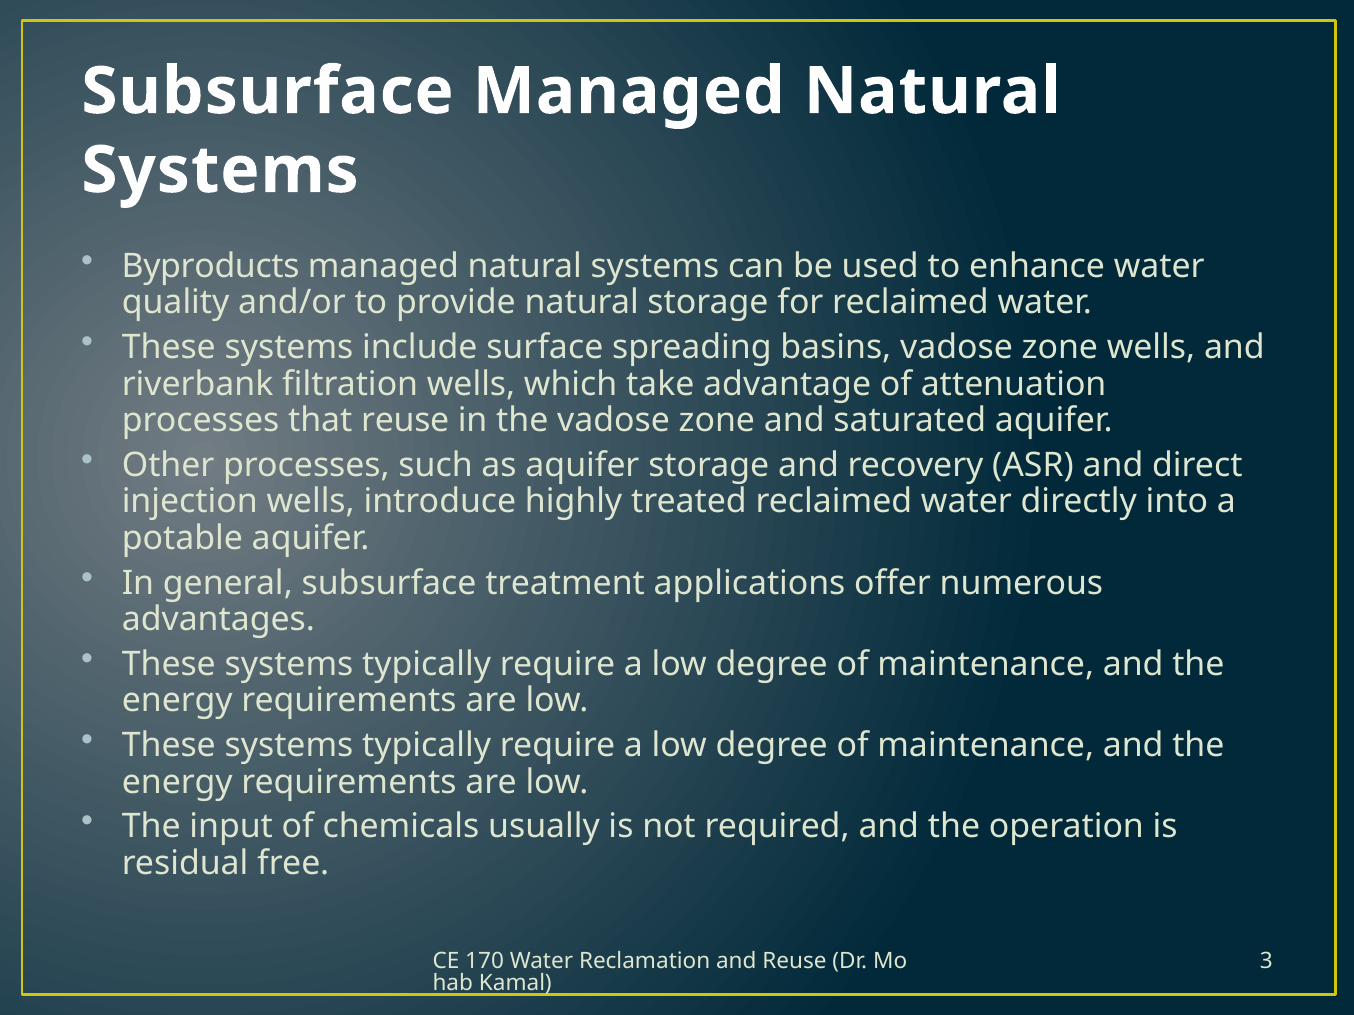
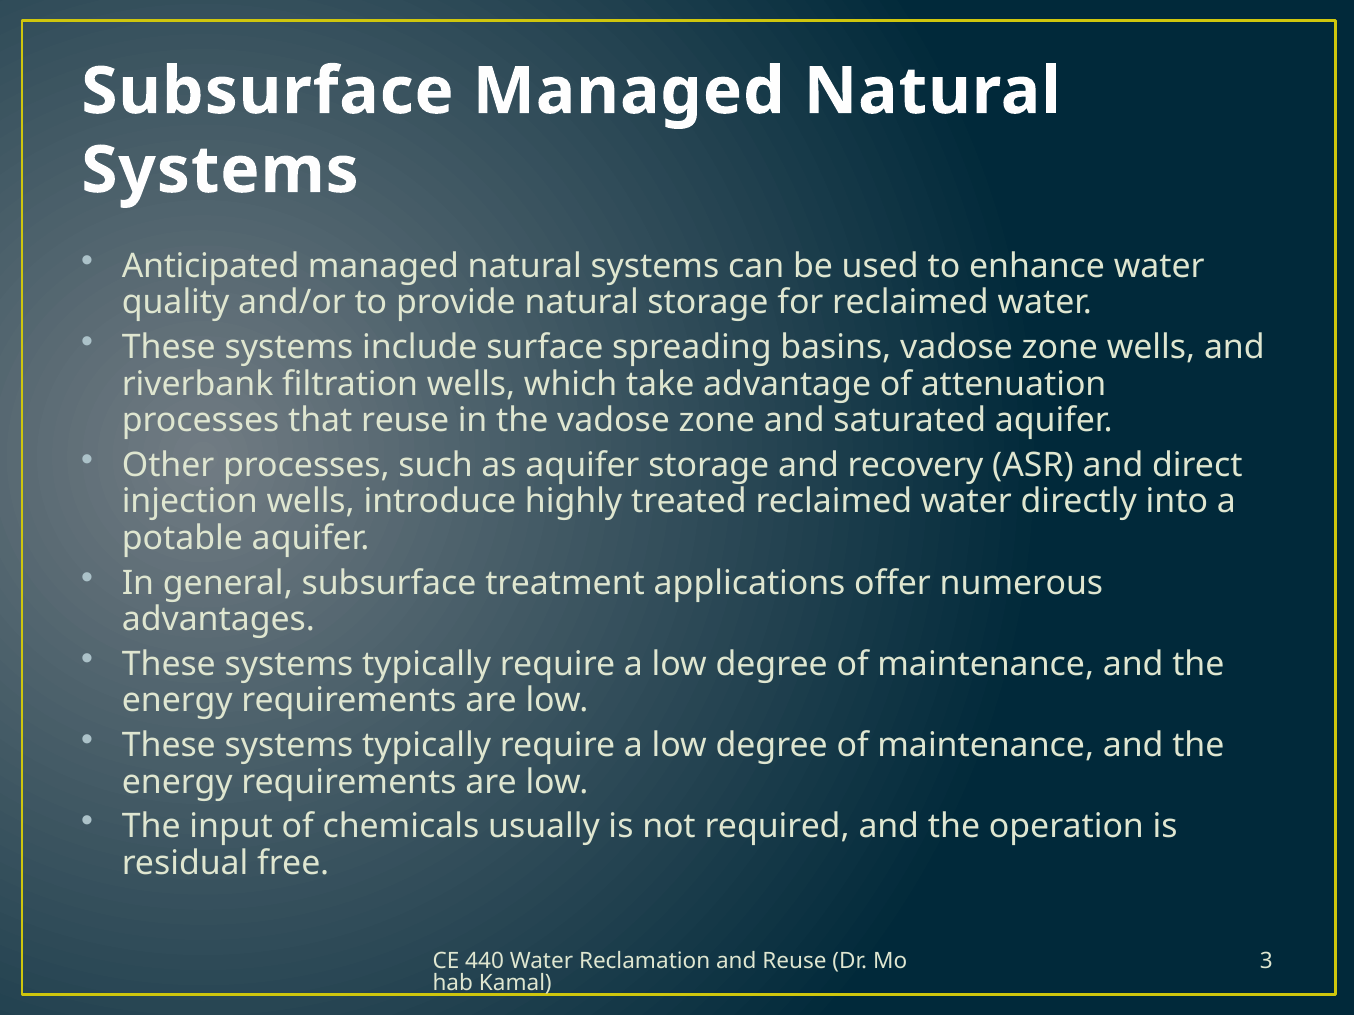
Byproducts: Byproducts -> Anticipated (211, 266)
170: 170 -> 440 (485, 961)
